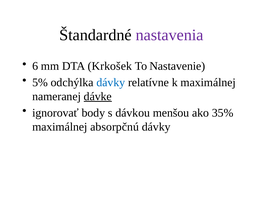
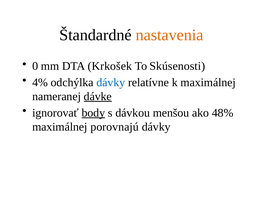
nastavenia colour: purple -> orange (170, 35)
6: 6 -> 0 (35, 66)
Nastavenie: Nastavenie -> Skúsenosti (177, 66)
5%: 5% -> 4% (40, 82)
body underline: none -> present (93, 113)
35%: 35% -> 48% (223, 113)
absorpčnú: absorpčnú -> porovnajú (115, 127)
